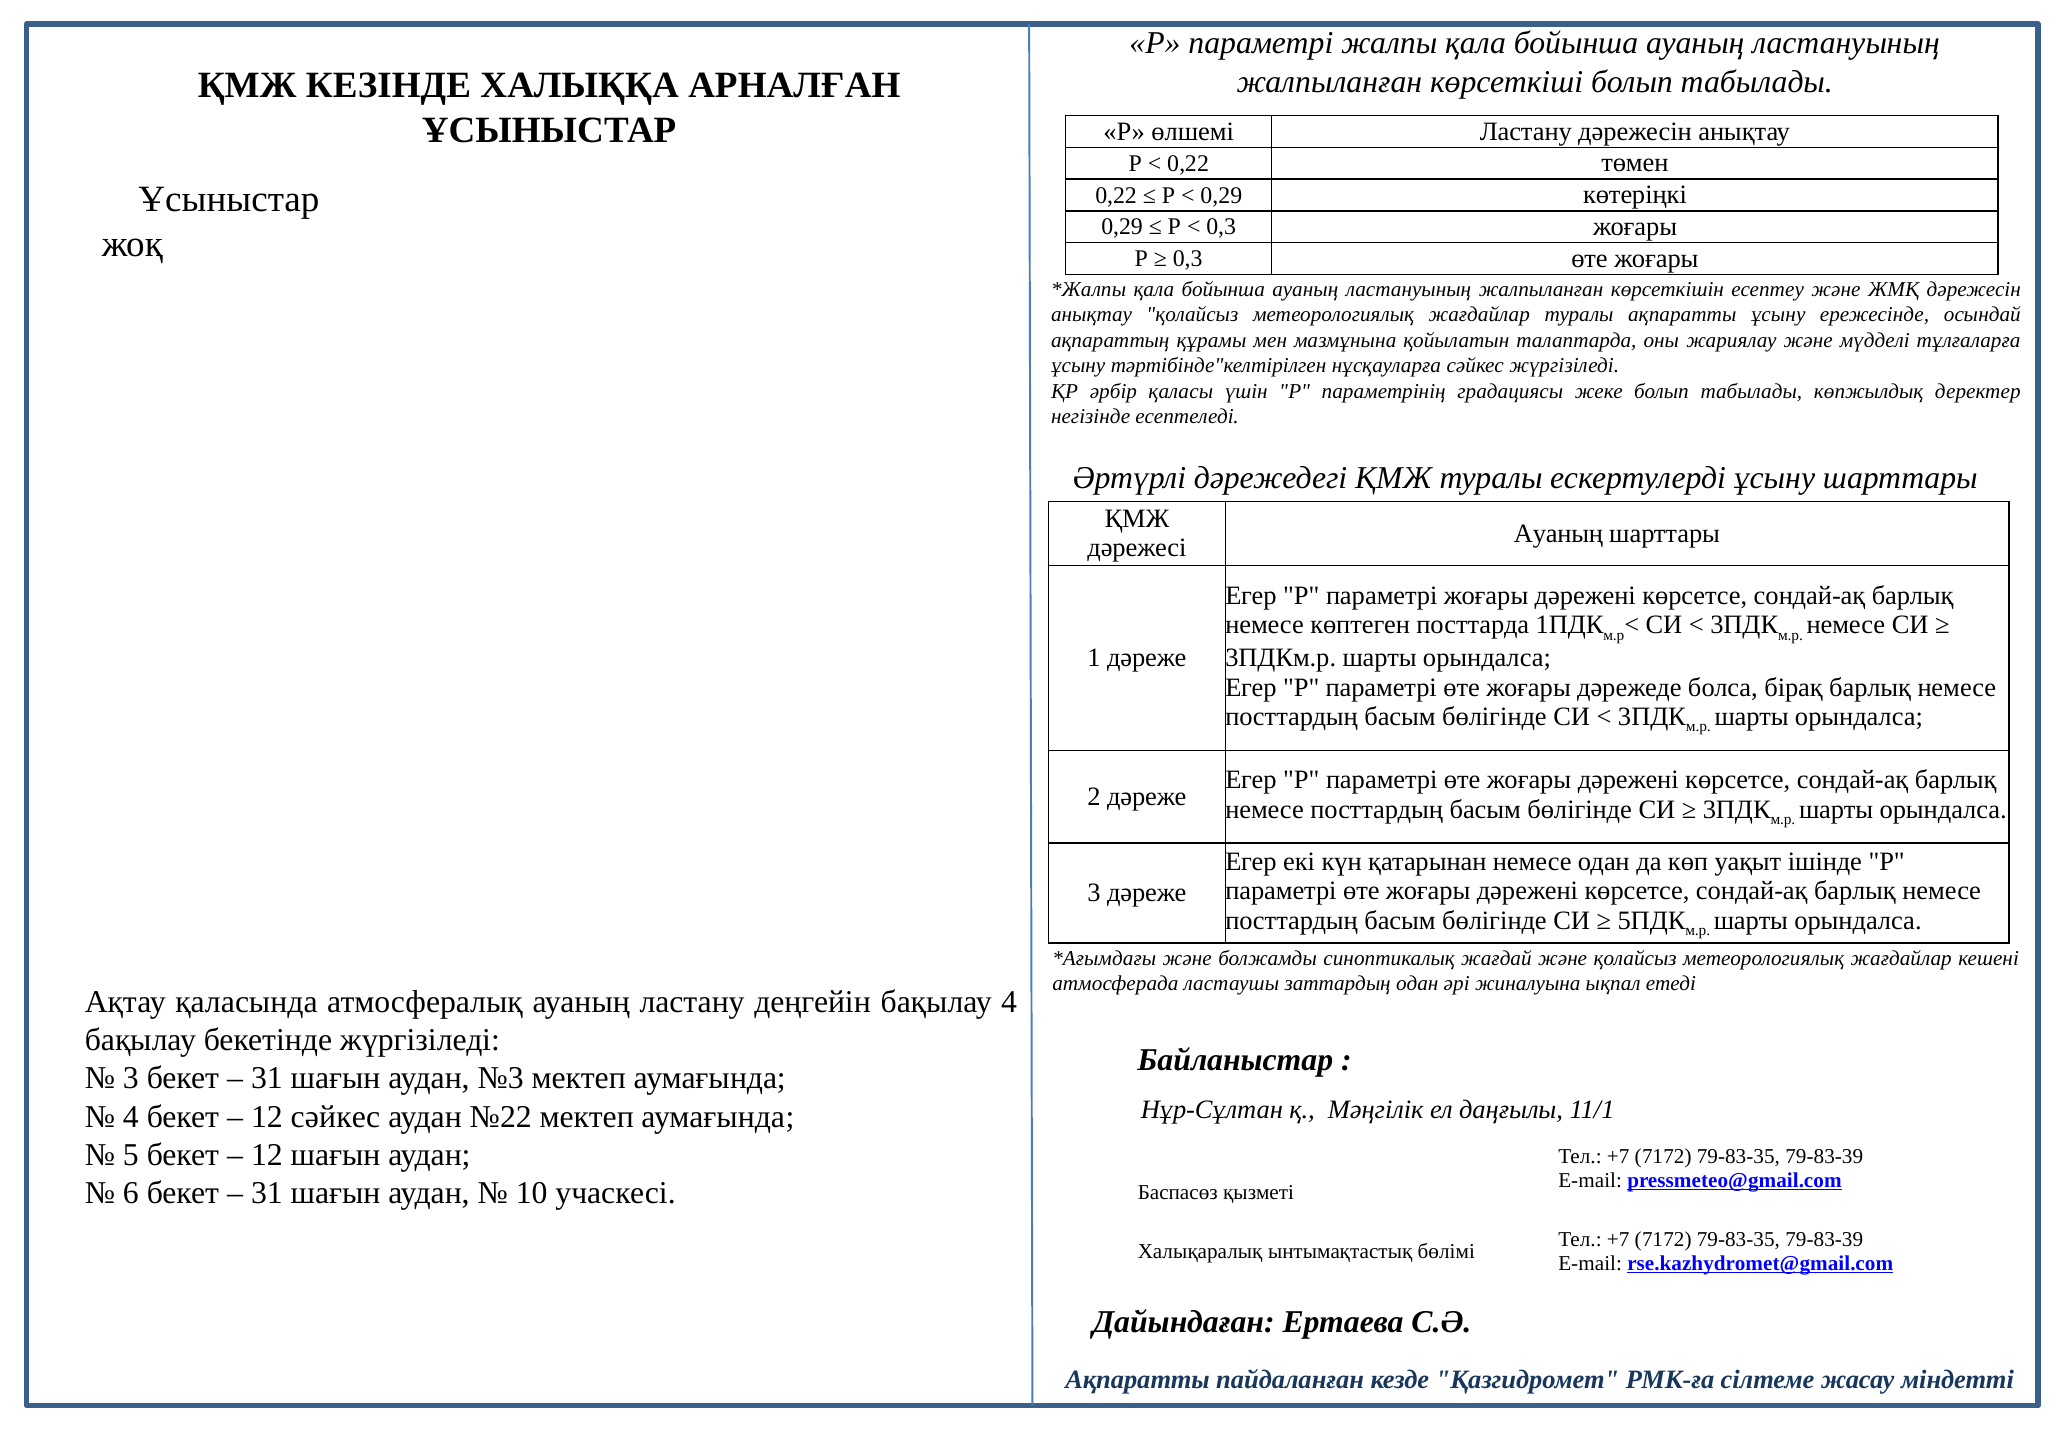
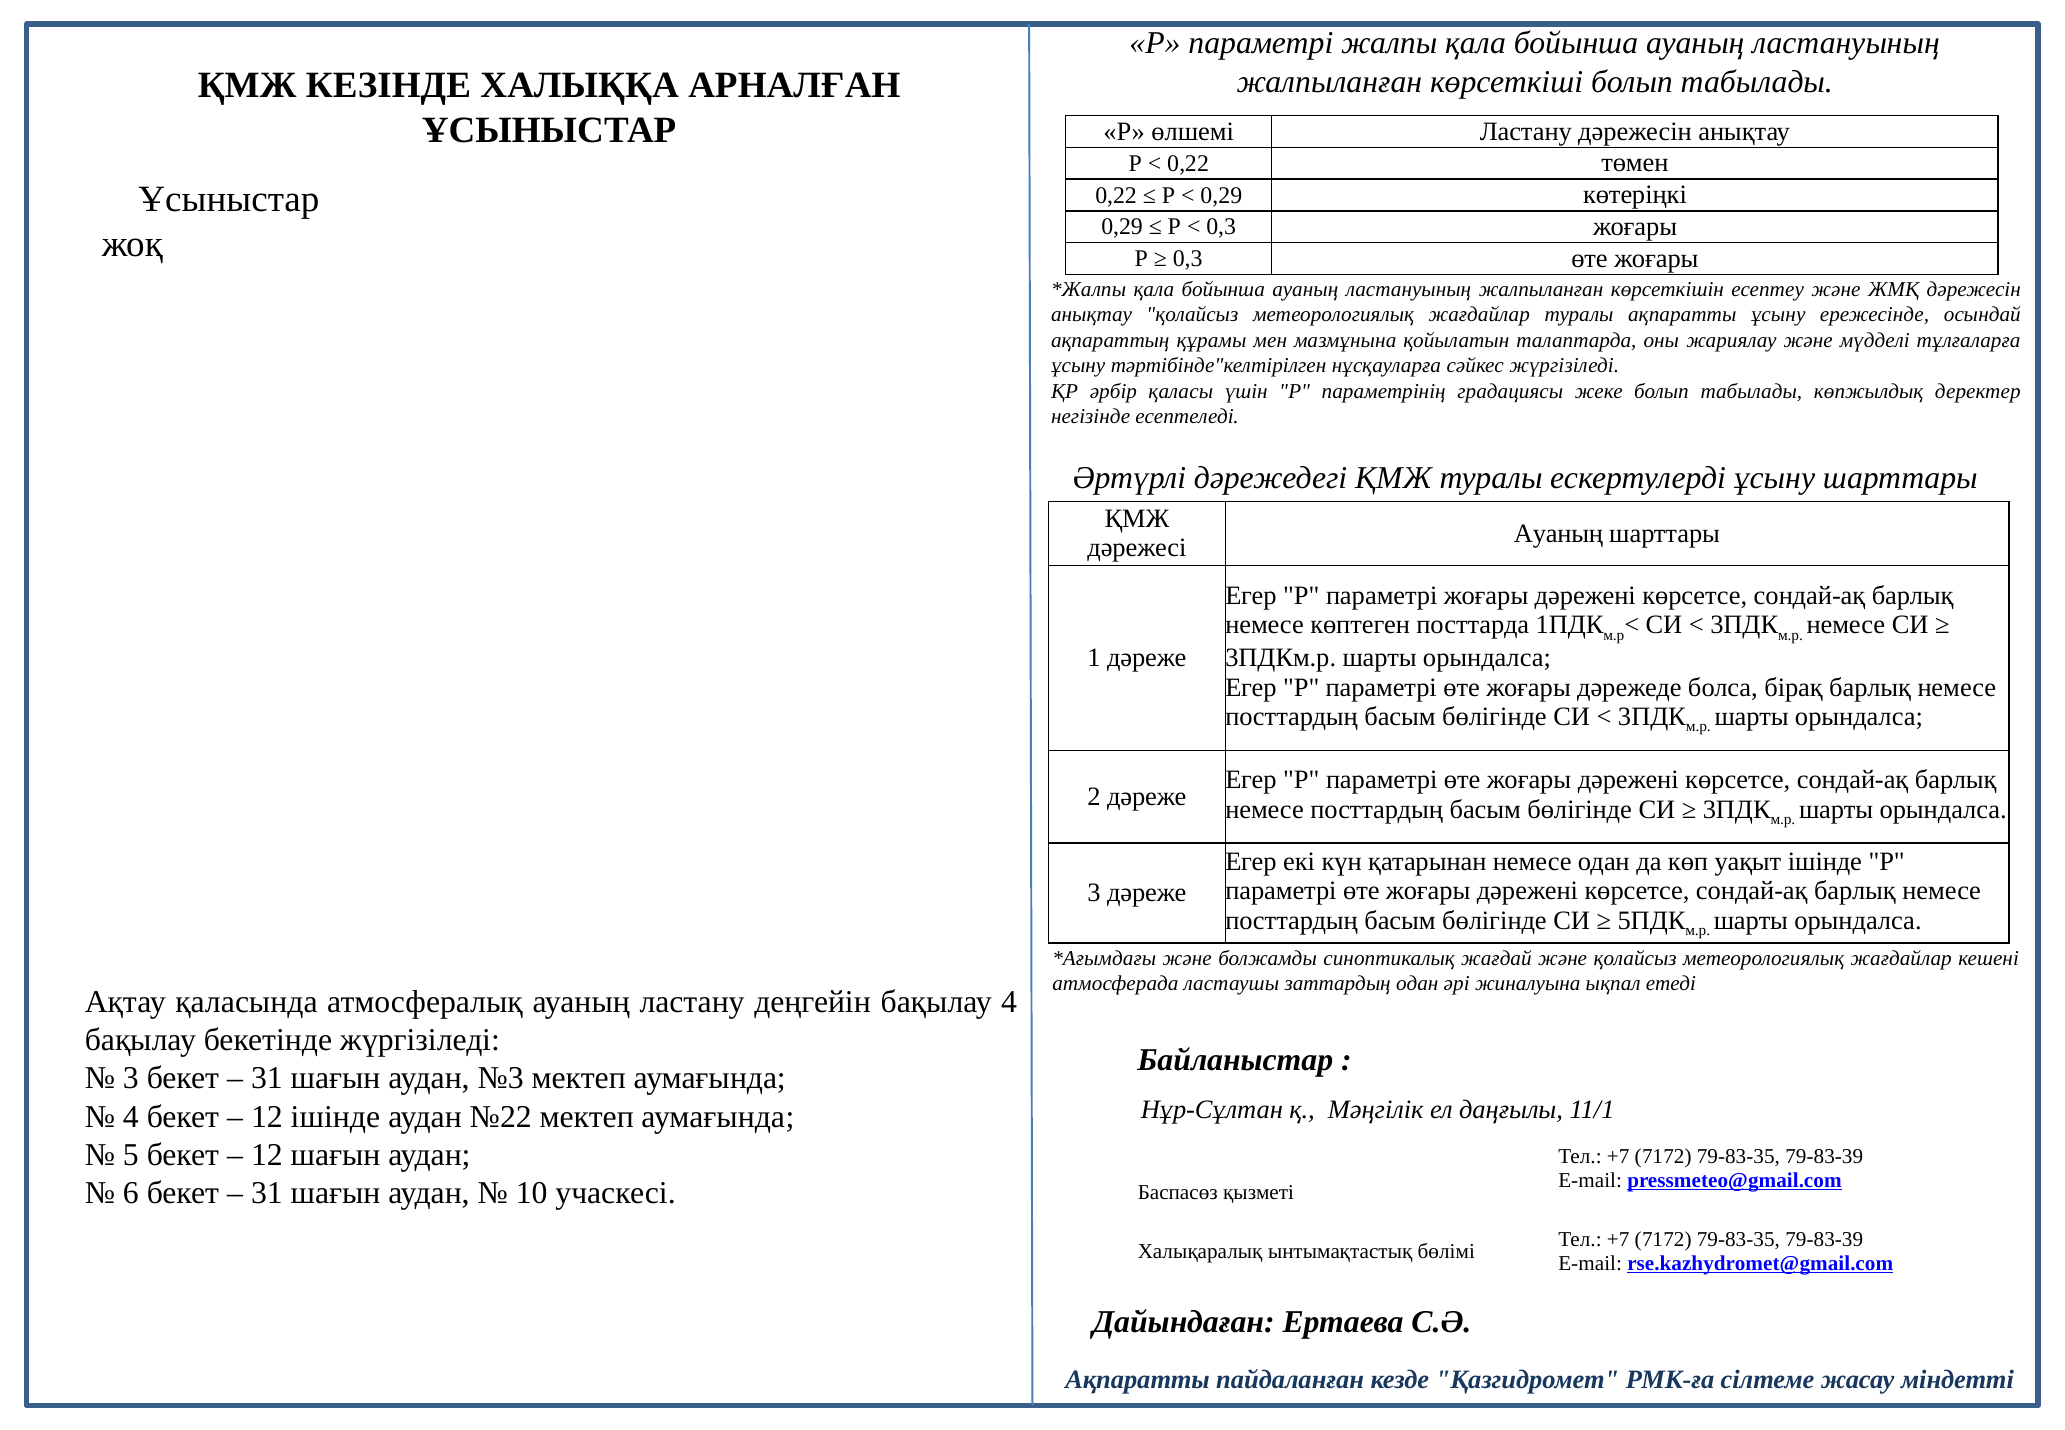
12 сәйкес: сәйкес -> ішінде (335, 1116)
